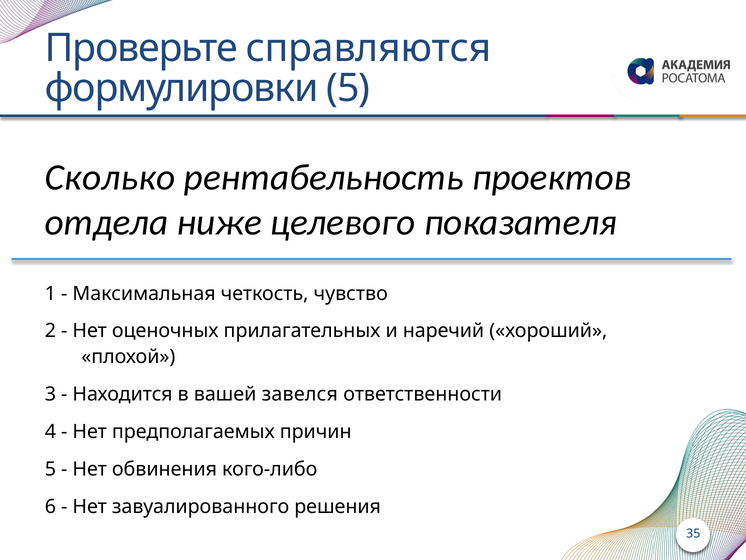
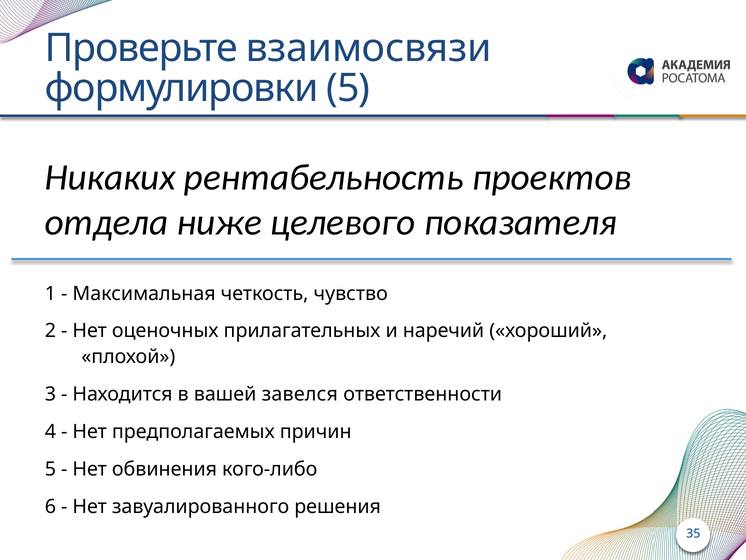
справляются: справляются -> взаимосвязи (369, 48)
Сколько: Сколько -> Никаких (110, 178)
